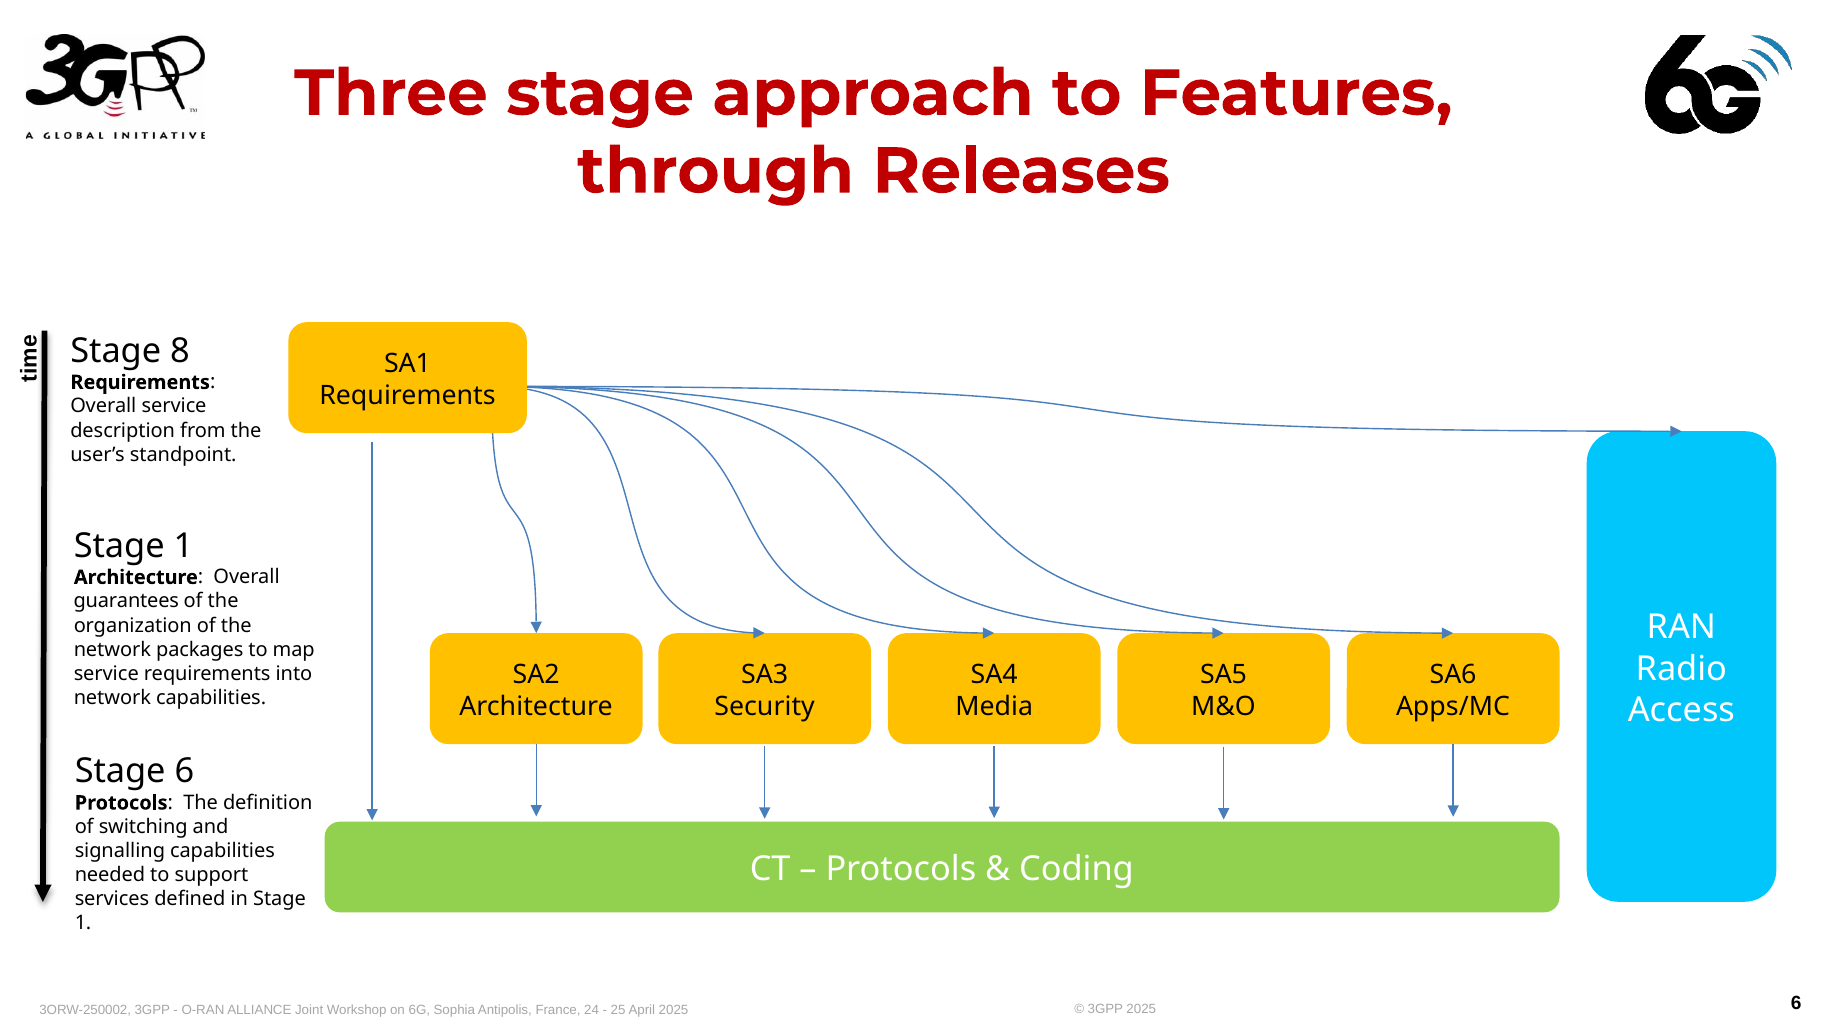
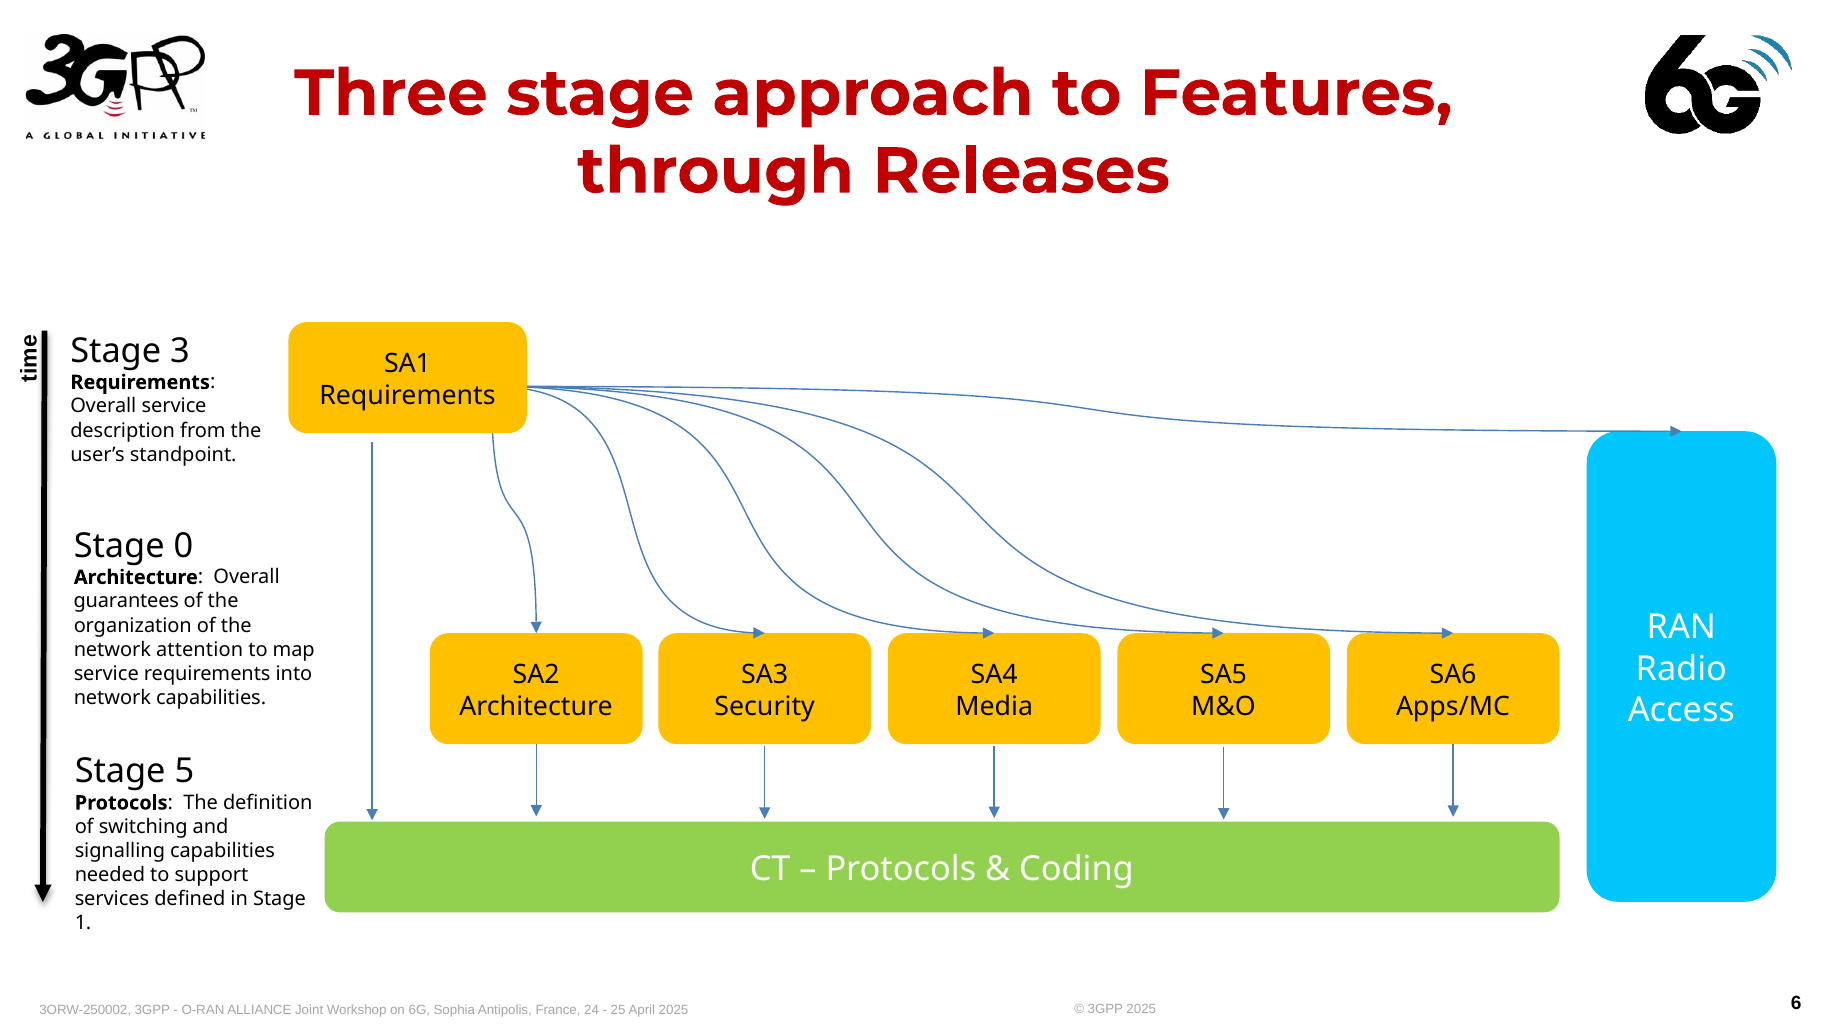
8: 8 -> 3 (180, 351)
1: 1 -> 0 (183, 545)
packages: packages -> attention (200, 649)
Stage 6: 6 -> 5 (184, 771)
